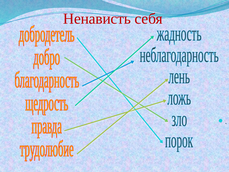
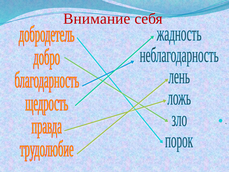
Ненависть: Ненависть -> Внимание (97, 19)
